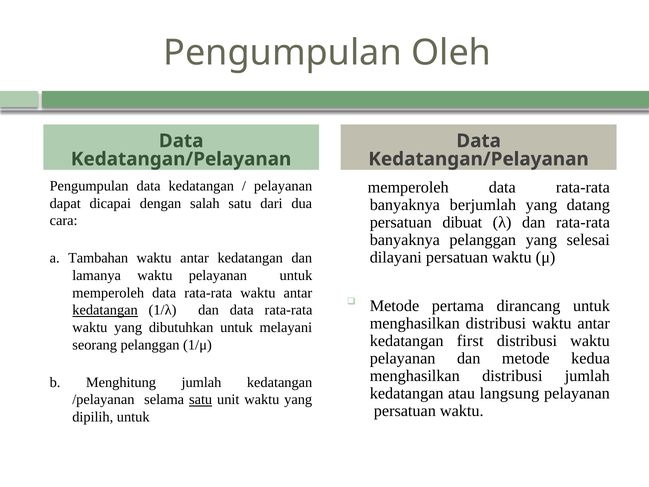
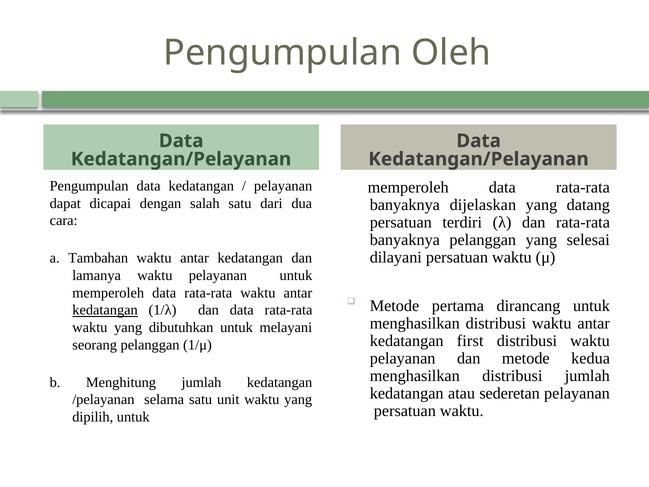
berjumlah: berjumlah -> dijelaskan (483, 205)
dibuat: dibuat -> terdiri (462, 222)
langsung: langsung -> sederetan (510, 393)
satu underline: present -> none (201, 399)
